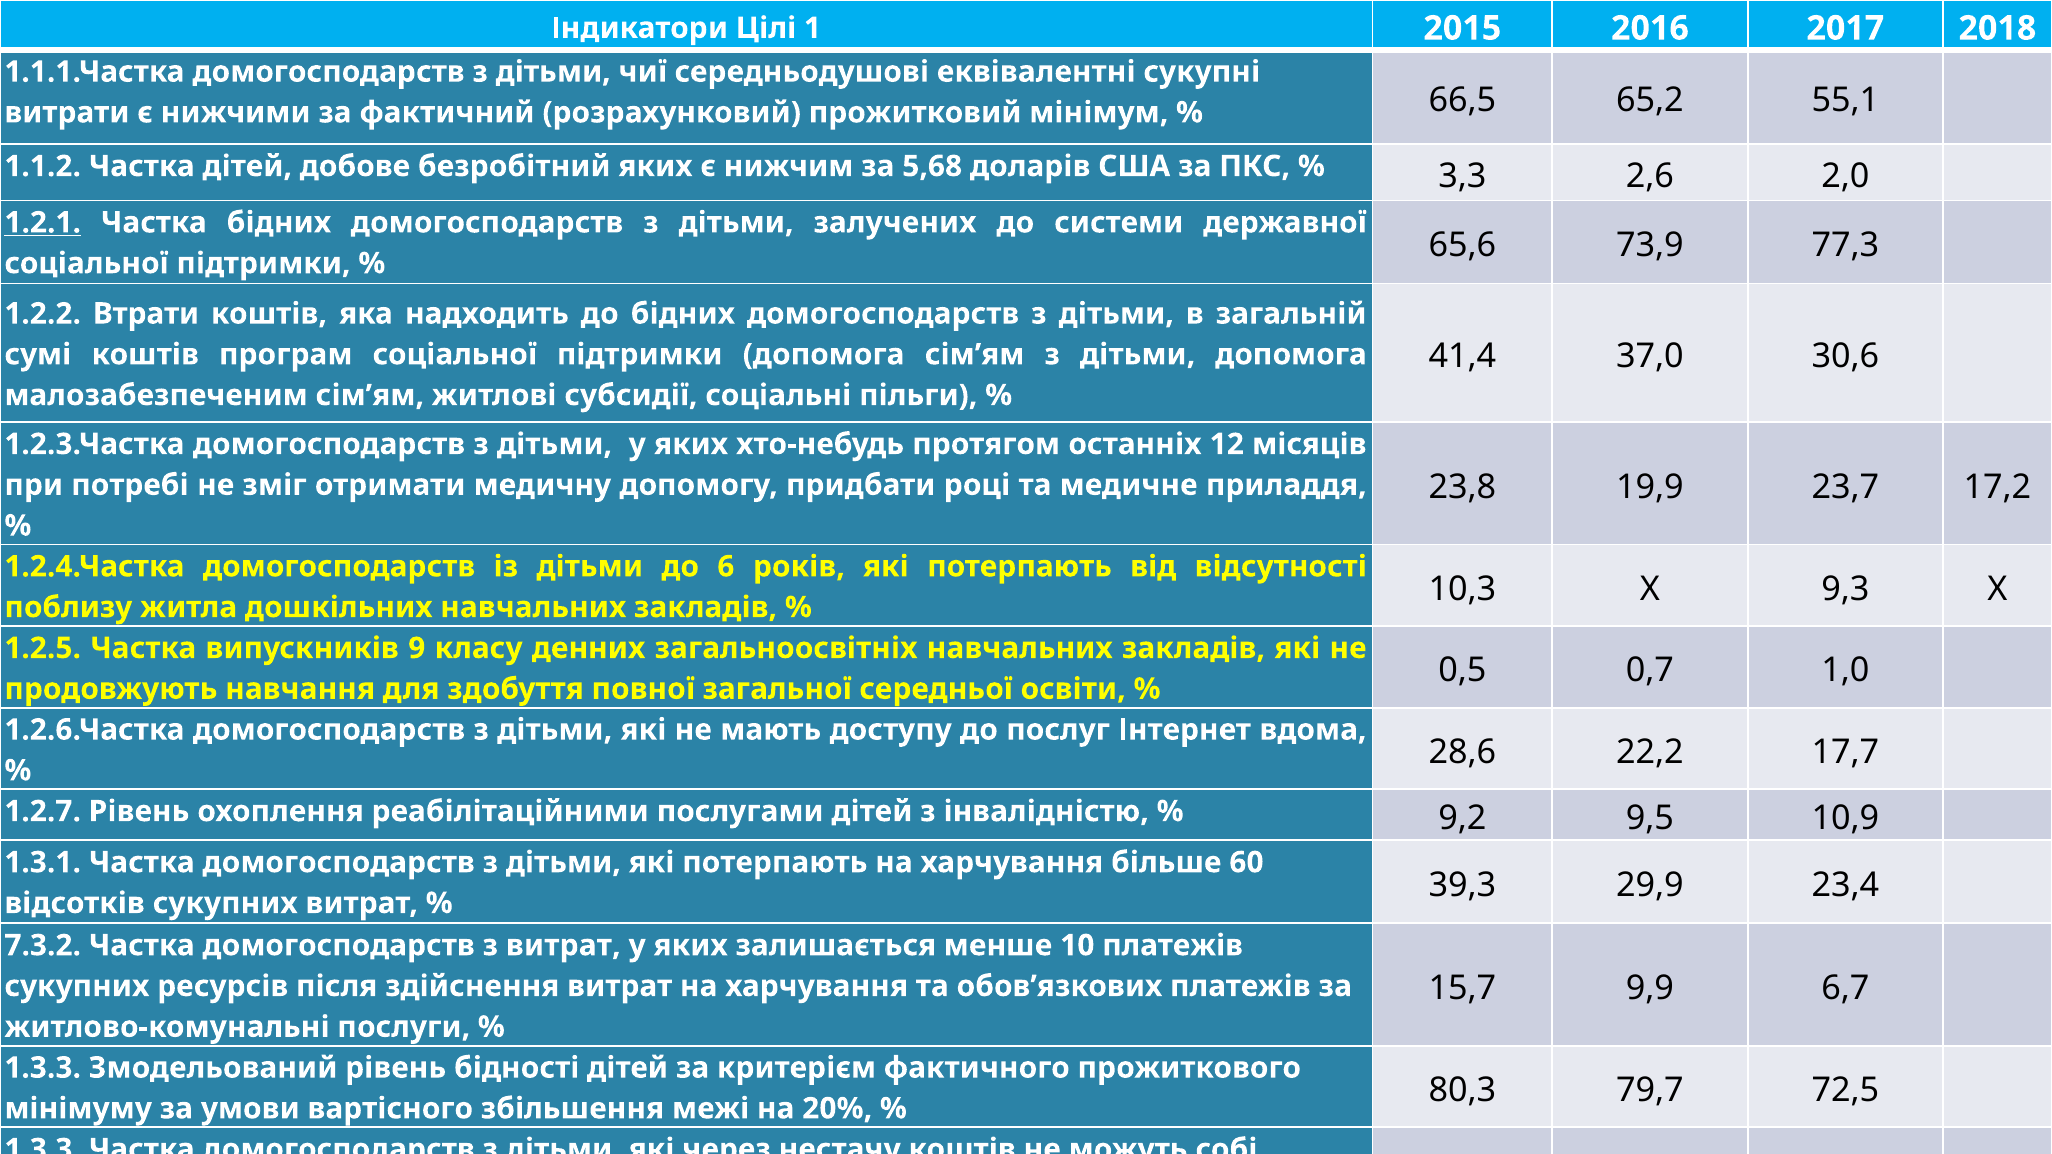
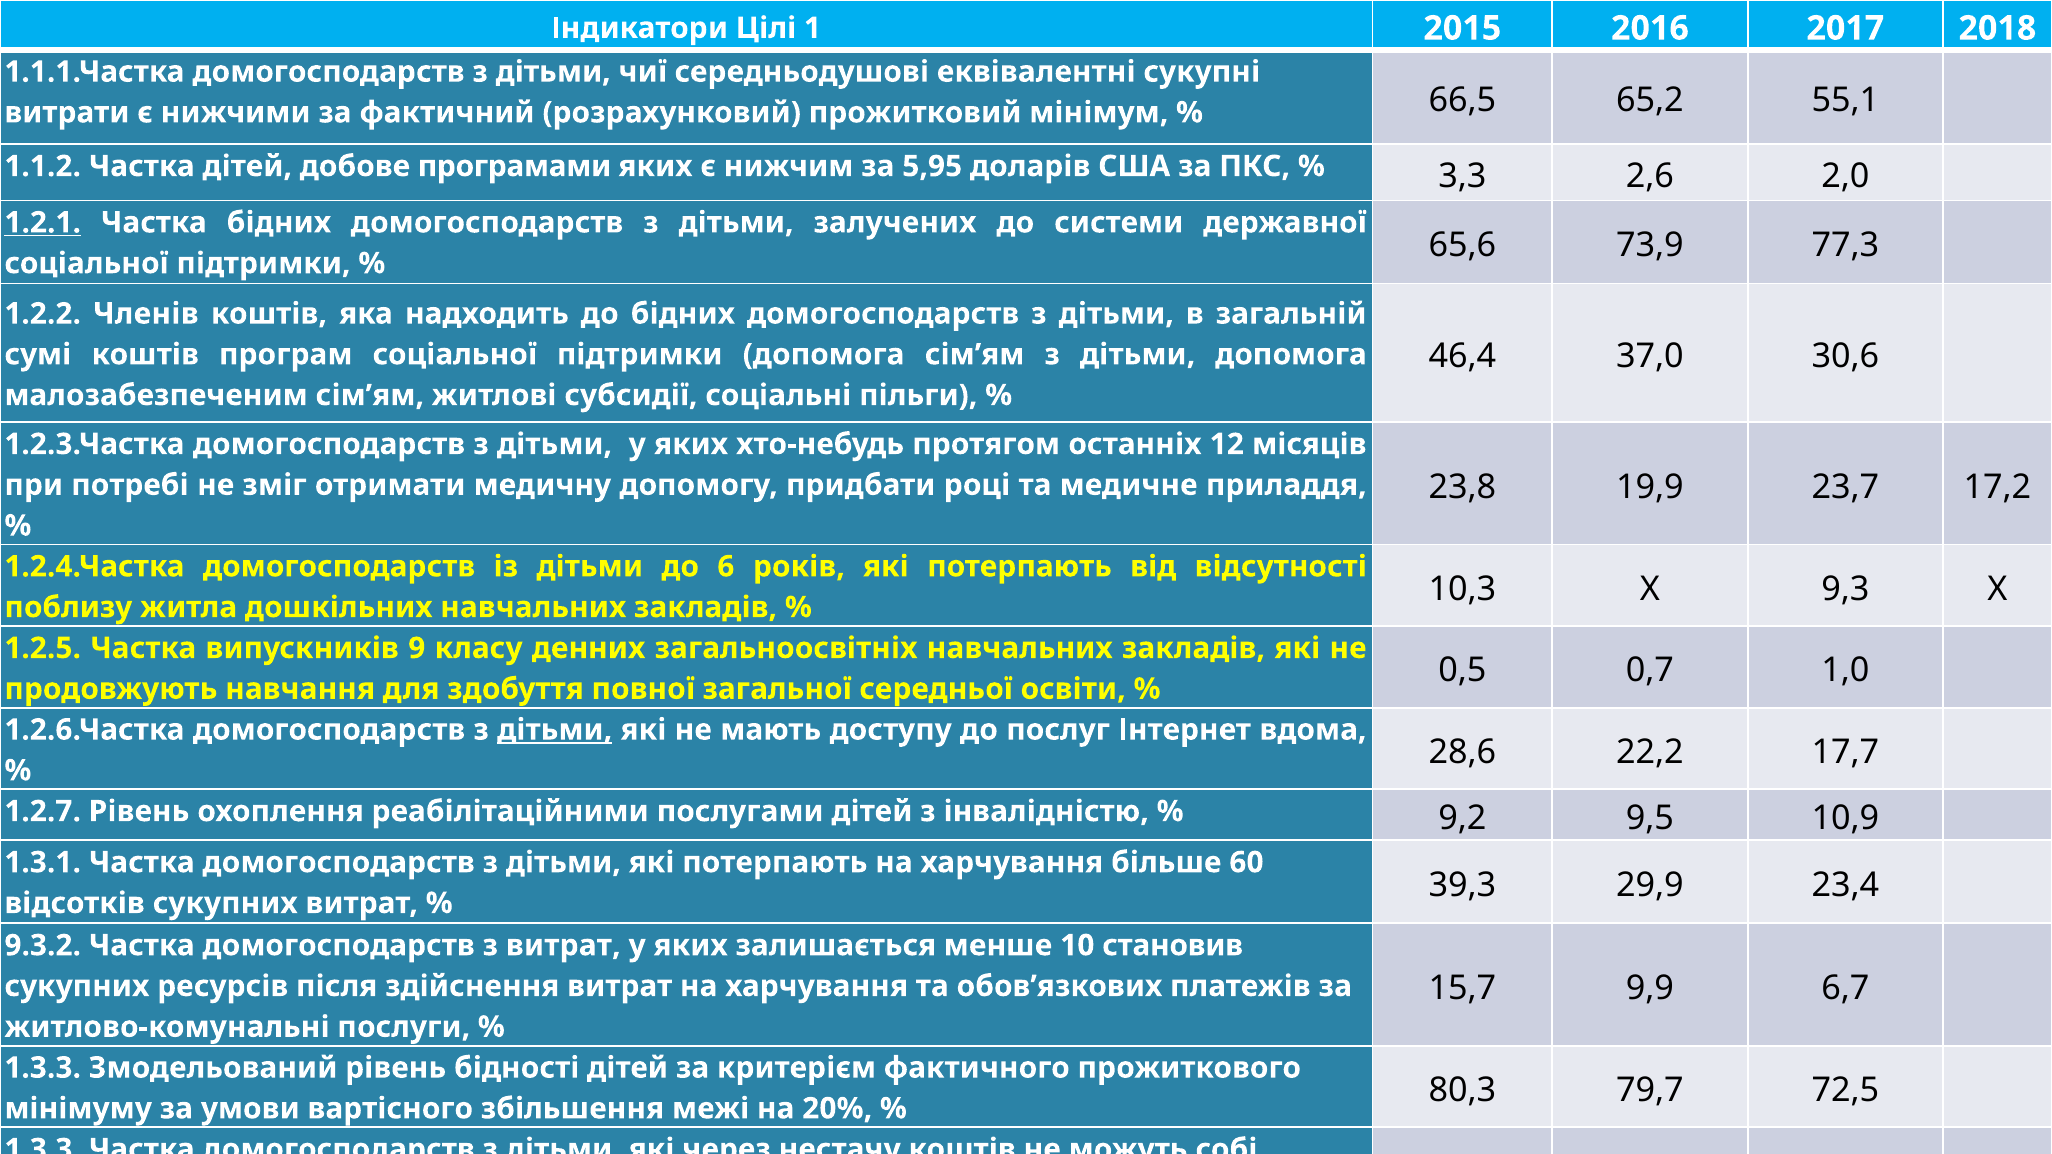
безробітний: безробітний -> програмами (514, 166)
5,68: 5,68 -> 5,95 (932, 166)
Втрати: Втрати -> Членів (146, 314)
41,4: 41,4 -> 46,4 (1462, 356)
дітьми underline: none -> present (555, 730)
7.3.2: 7.3.2 -> 9.3.2 (43, 946)
10 платежів: платежів -> становив (1173, 946)
